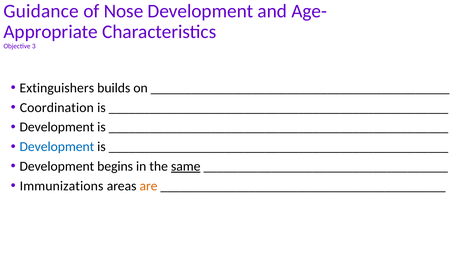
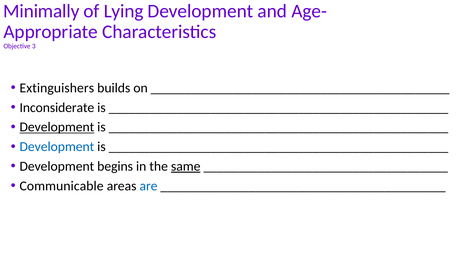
Guidance: Guidance -> Minimally (41, 11)
Nose: Nose -> Lying (124, 11)
Coordination: Coordination -> Inconsiderate (57, 108)
Development underline: none -> present (57, 127)
Immunizations: Immunizations -> Communicable (62, 186)
are colour: orange -> blue (149, 186)
